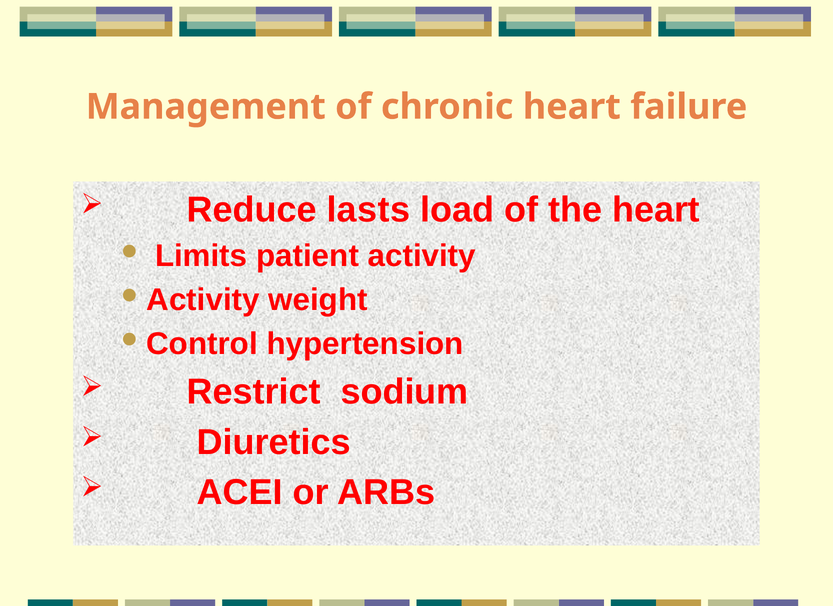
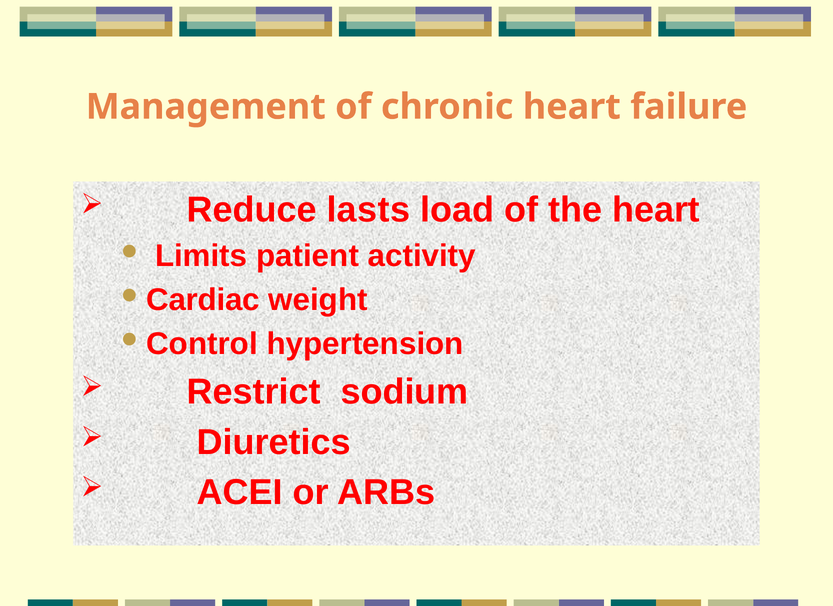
Activity: Activity -> Cardiac (203, 300)
